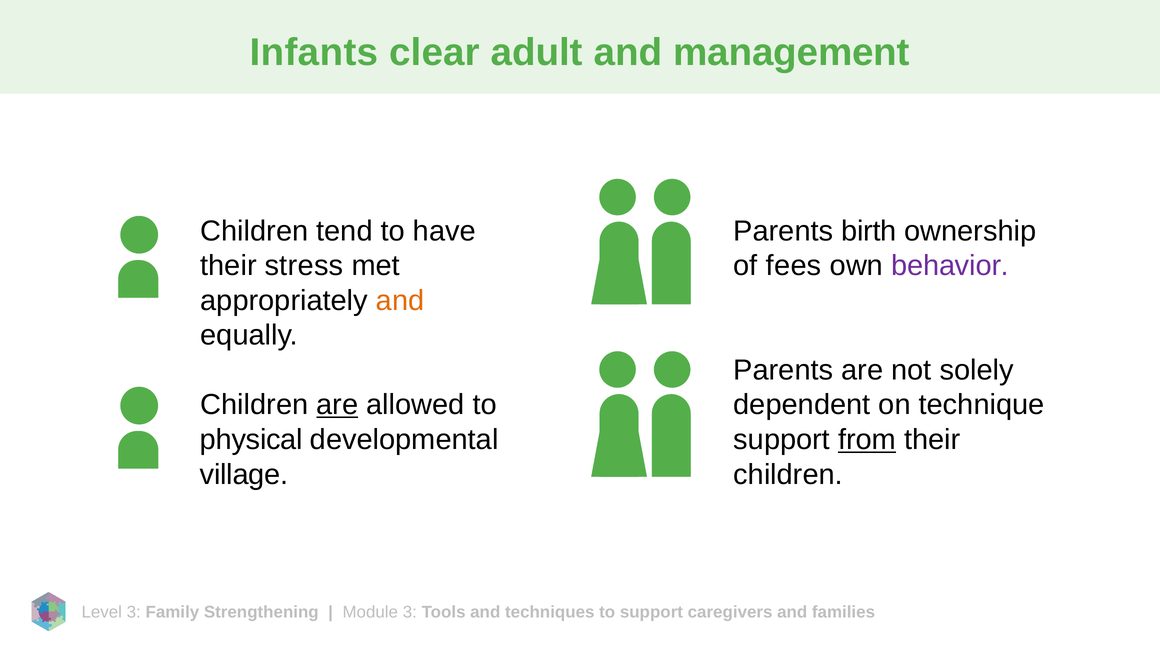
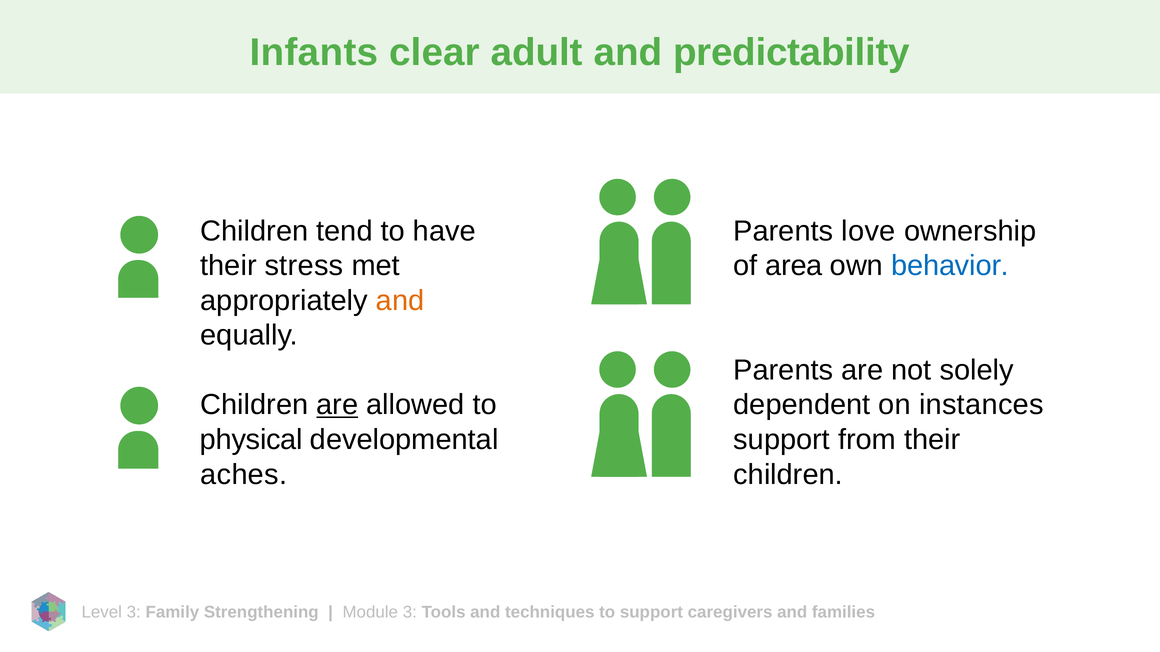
management: management -> predictability (792, 53)
birth: birth -> love (868, 231)
fees: fees -> area (794, 266)
behavior colour: purple -> blue (950, 266)
technique: technique -> instances (981, 405)
from underline: present -> none (867, 440)
village: village -> aches (244, 475)
